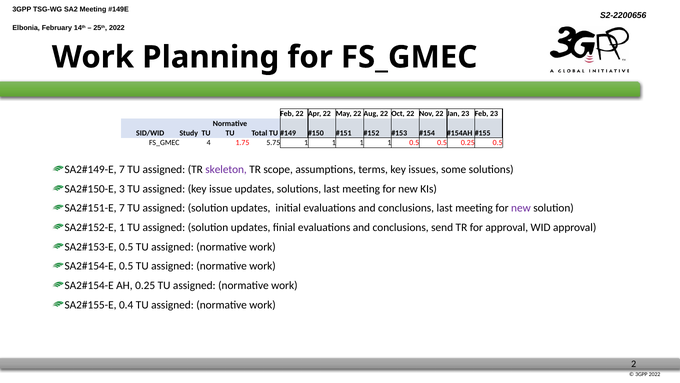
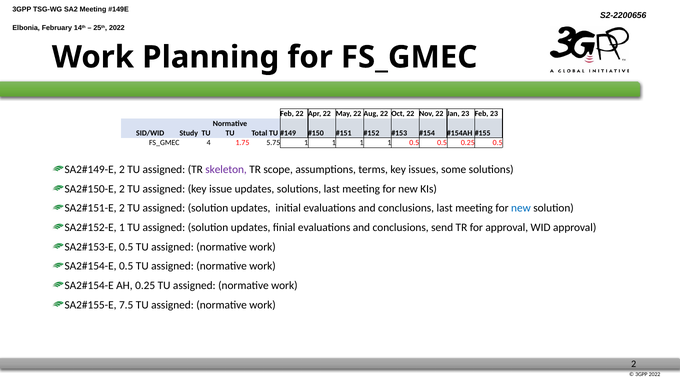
7: 7 -> 2 (122, 169)
3: 3 -> 2 (122, 189)
7: 7 -> 2 (122, 208)
new colour: purple -> blue (521, 208)
0.4: 0.4 -> 7.5 (126, 304)
